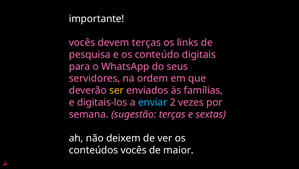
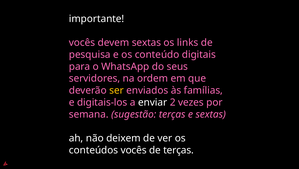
devem terças: terças -> sextas (146, 43)
enviar colour: light blue -> white (153, 103)
de maior: maior -> terças (179, 150)
